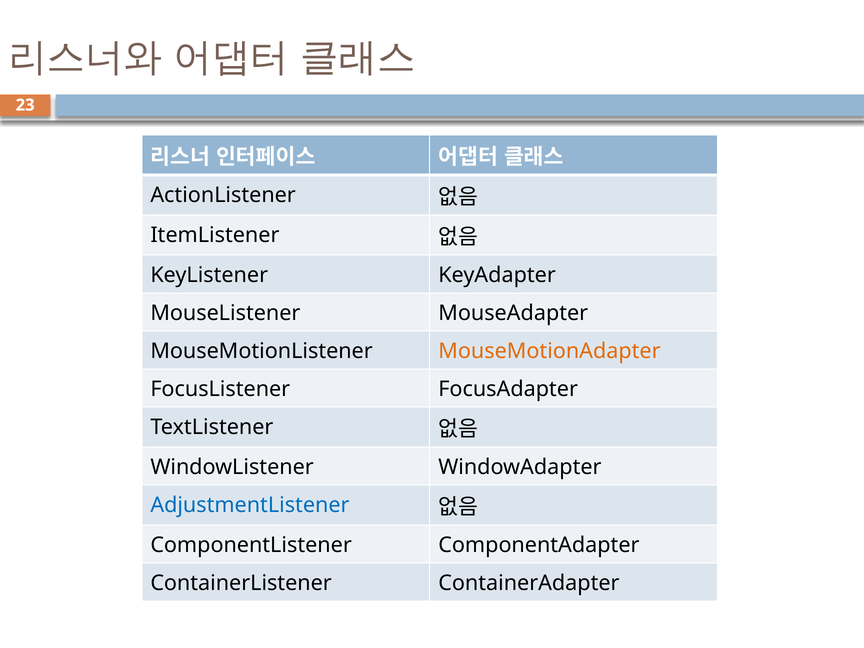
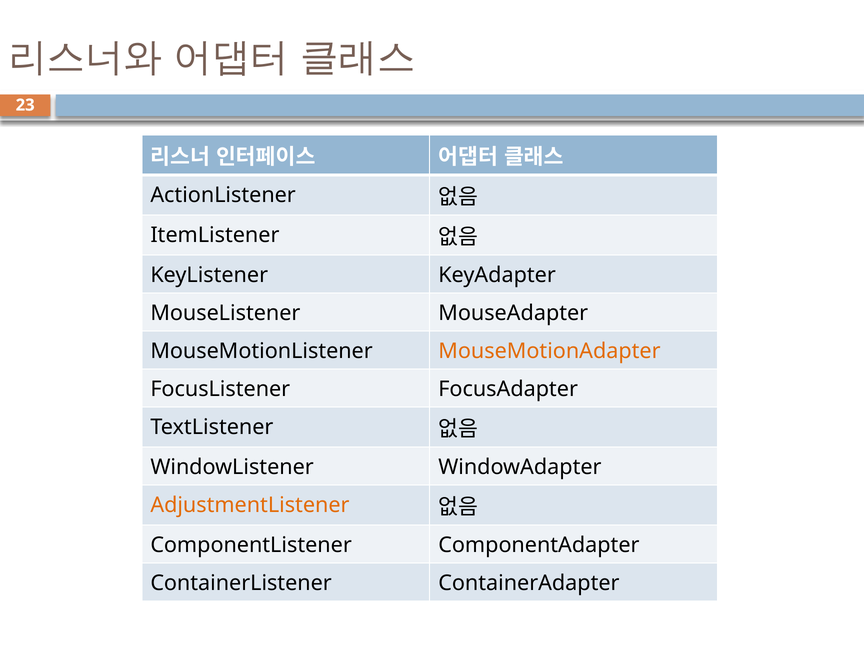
AdjustmentListener colour: blue -> orange (250, 505)
